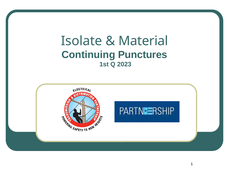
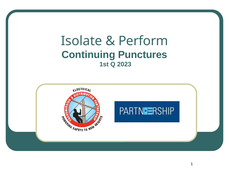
Material: Material -> Perform (143, 41)
